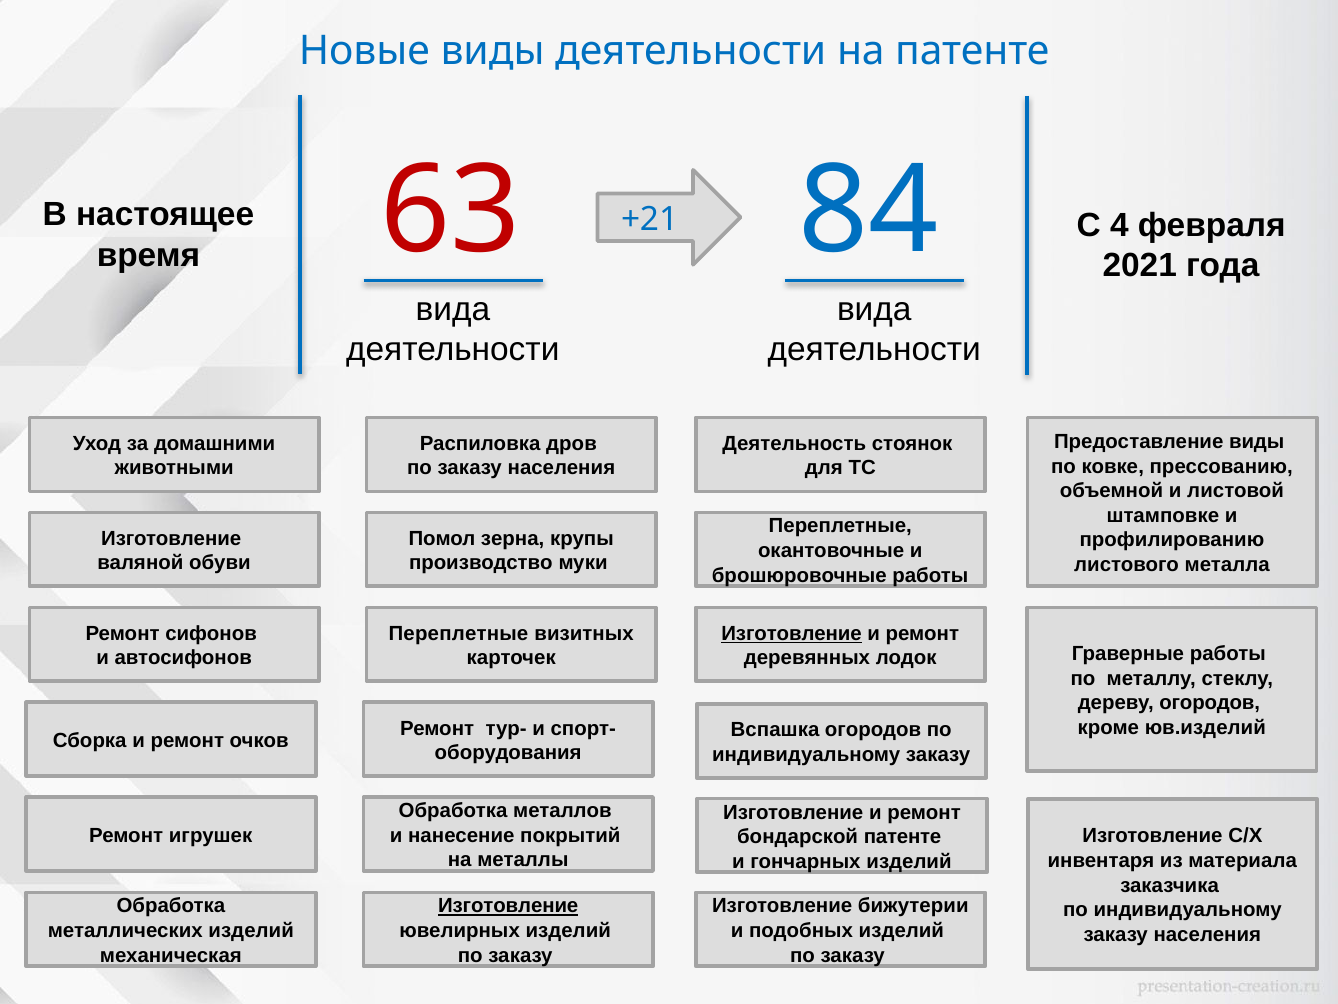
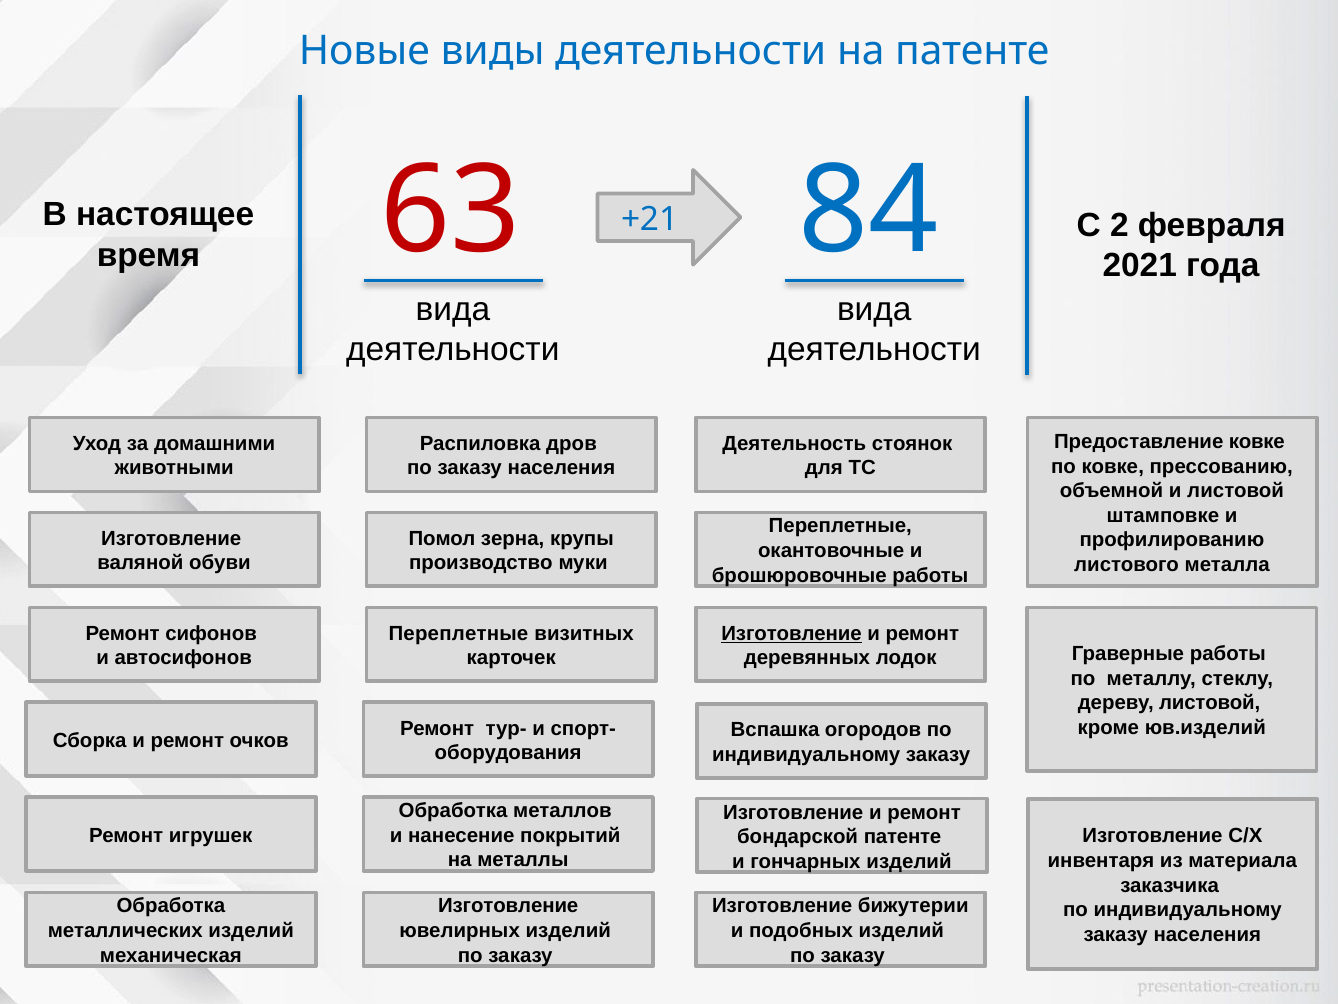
4: 4 -> 2 (1119, 225)
Предоставление виды: виды -> ковке (1257, 442)
дереву огородов: огородов -> листовой (1210, 703)
Изготовление underline: present -> none (508, 906)
